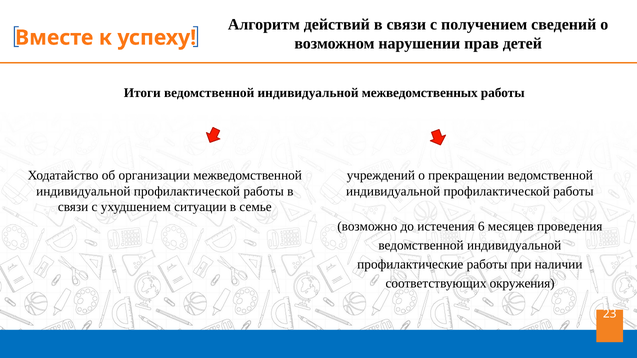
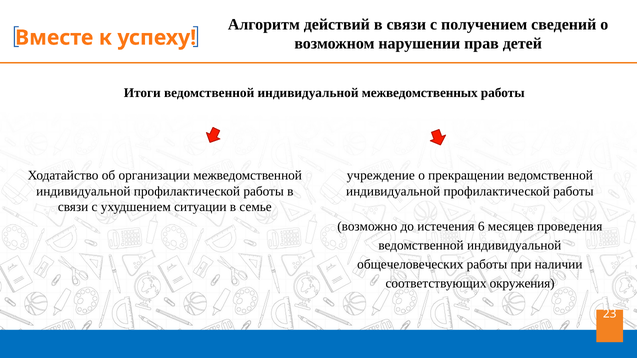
учреждений: учреждений -> учреждение (381, 175)
профилактические: профилактические -> общечеловеческих (410, 265)
